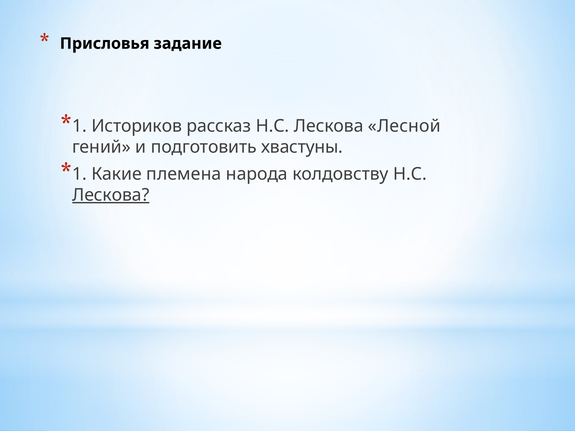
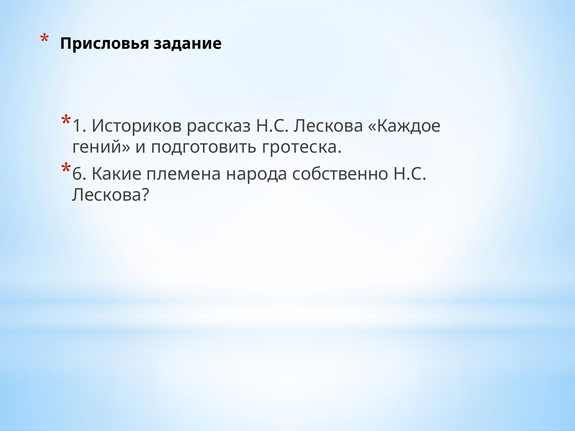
Лесной: Лесной -> Каждое (404, 126)
хвастуны: хвастуны -> гротеска (302, 147)
1: 1 -> 6 (80, 174)
колдовству: колдовству -> собственно (341, 174)
Лескова underline: present -> none (111, 195)
